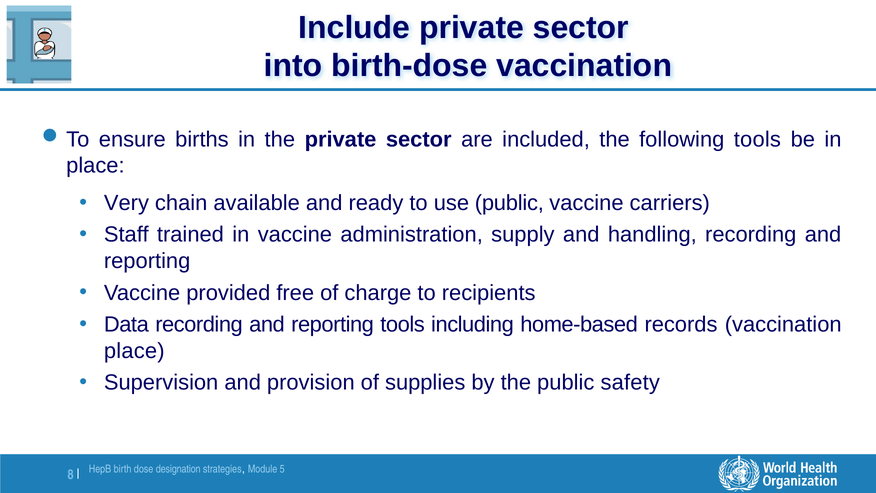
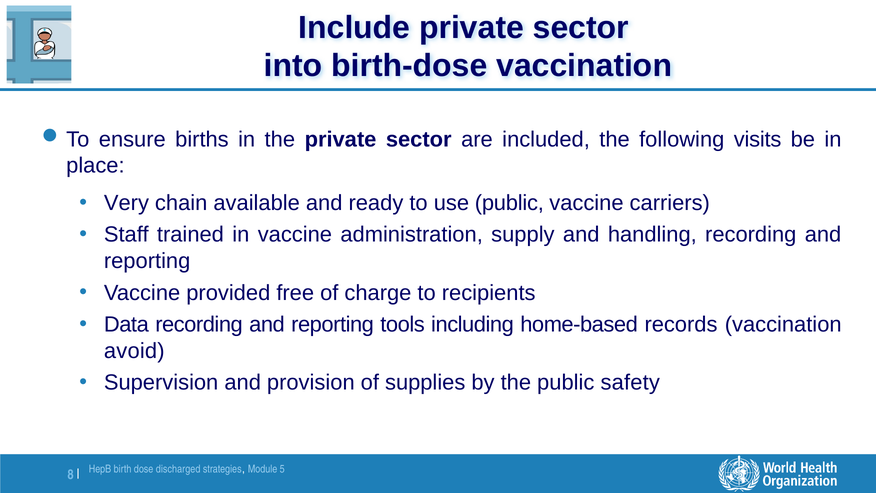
following tools: tools -> visits (758, 139)
place: place -> avoid (134, 351)
designation: designation -> discharged (178, 469)
